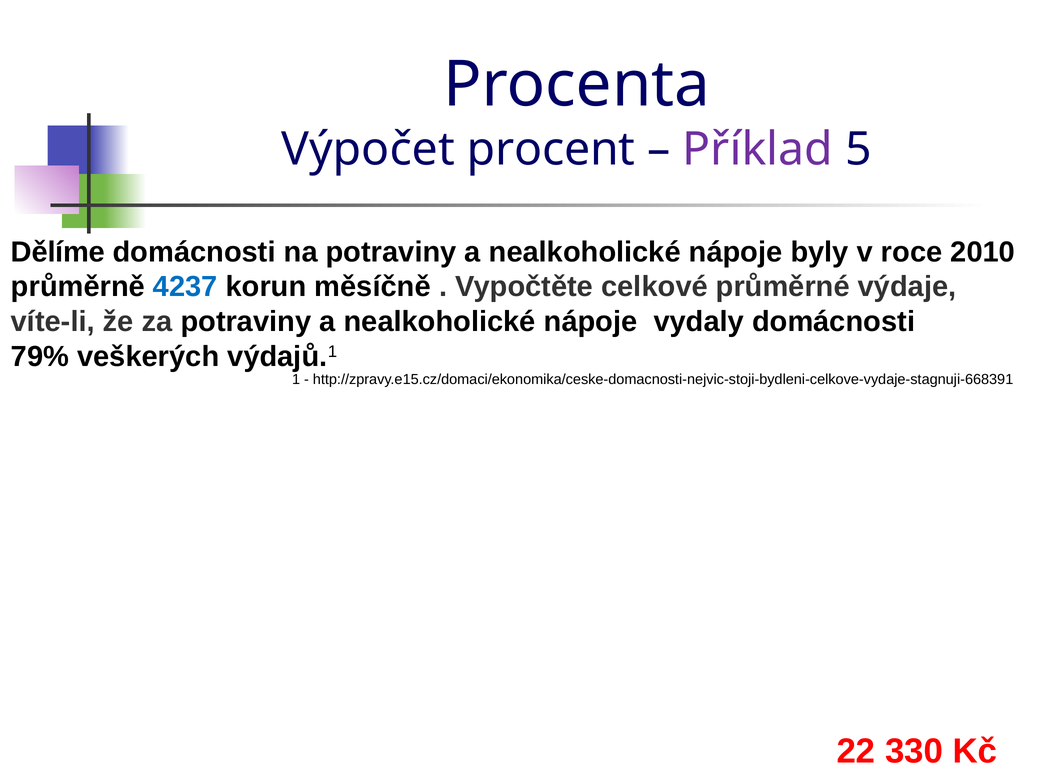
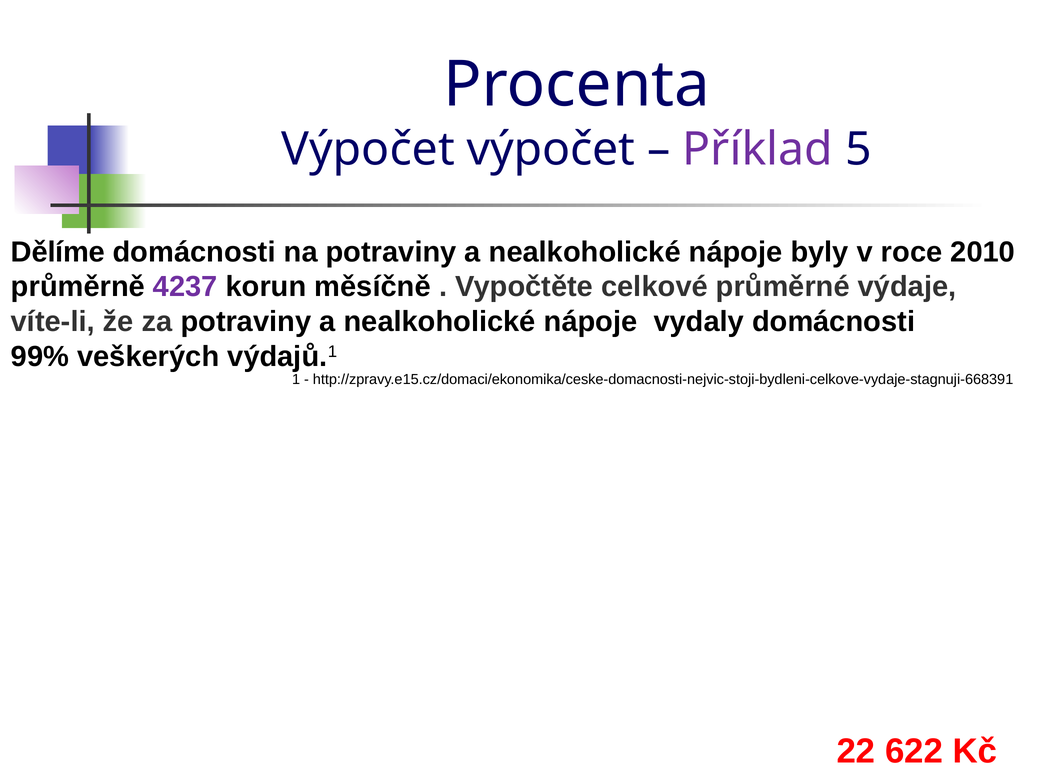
Výpočet procent: procent -> výpočet (551, 150)
4237 colour: blue -> purple (185, 287)
79%: 79% -> 99% (40, 356)
330: 330 -> 622 (914, 751)
